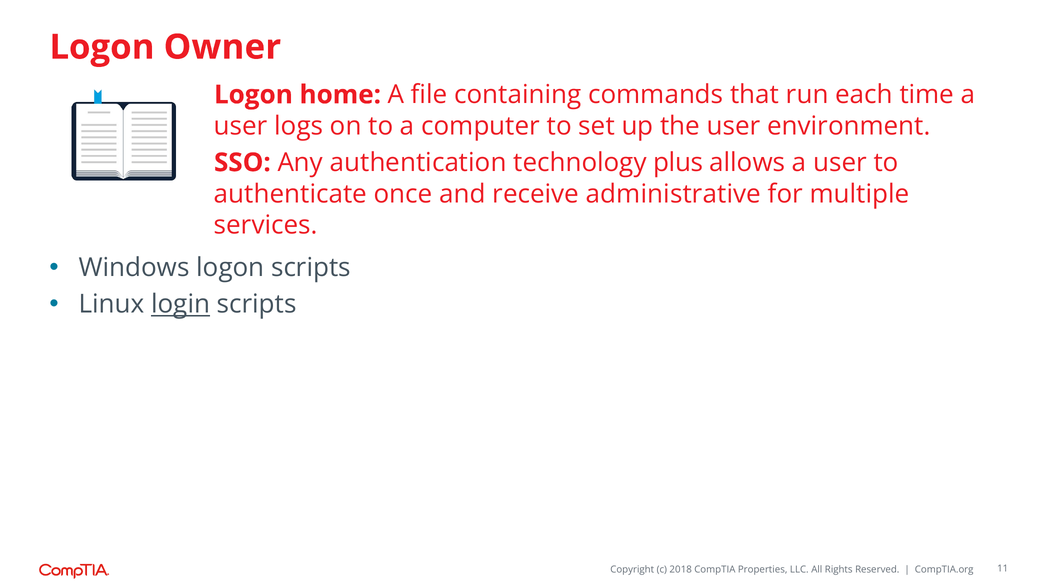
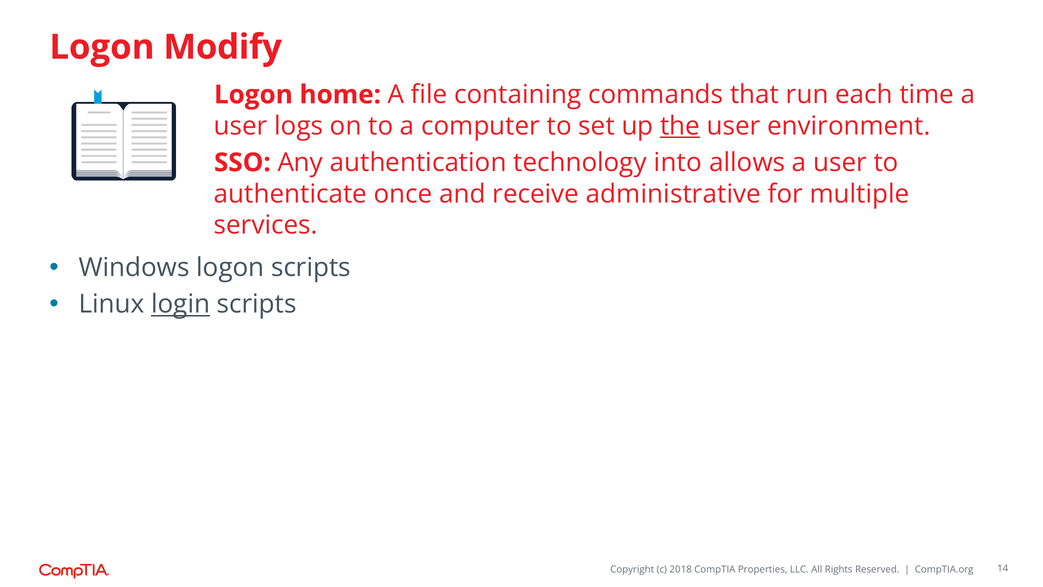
Owner: Owner -> Modify (223, 47)
the underline: none -> present (680, 126)
plus: plus -> into (678, 163)
11: 11 -> 14 (1003, 568)
